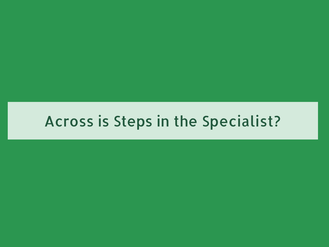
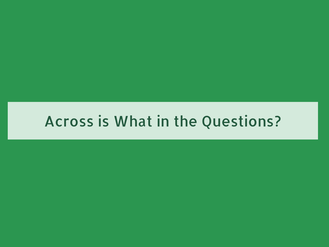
Steps: Steps -> What (133, 122)
Specialist: Specialist -> Questions (242, 122)
